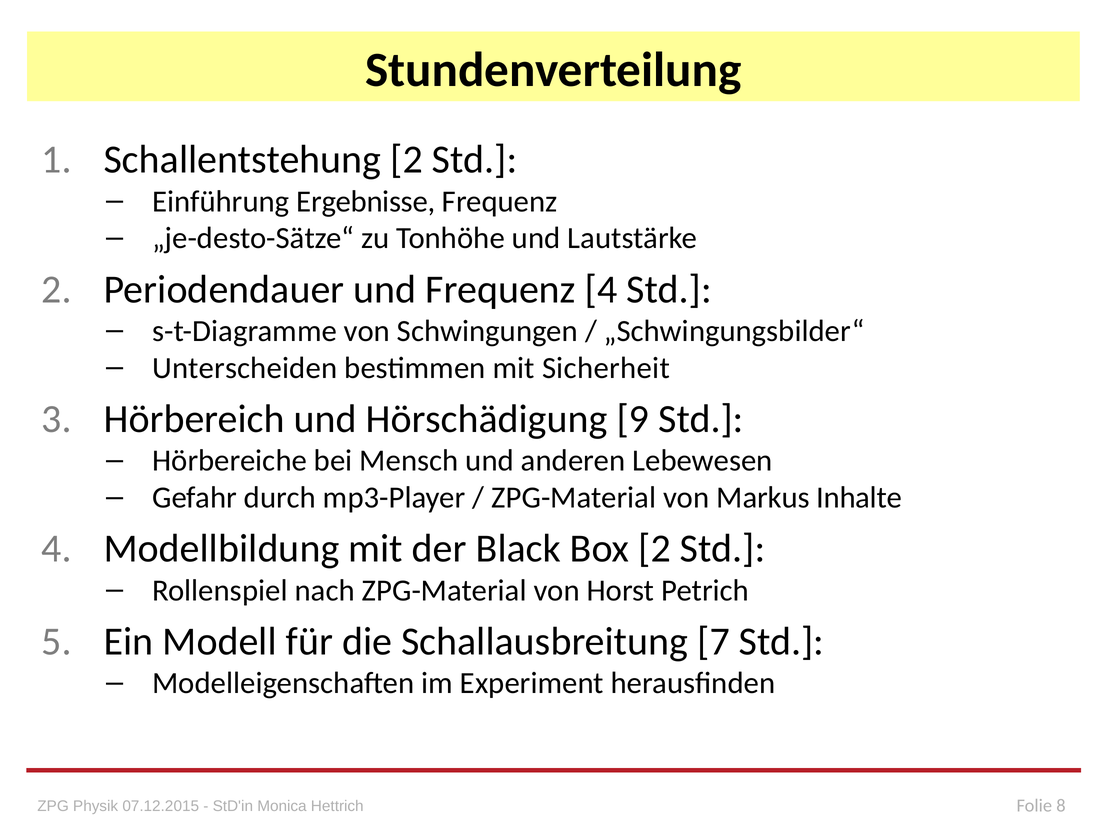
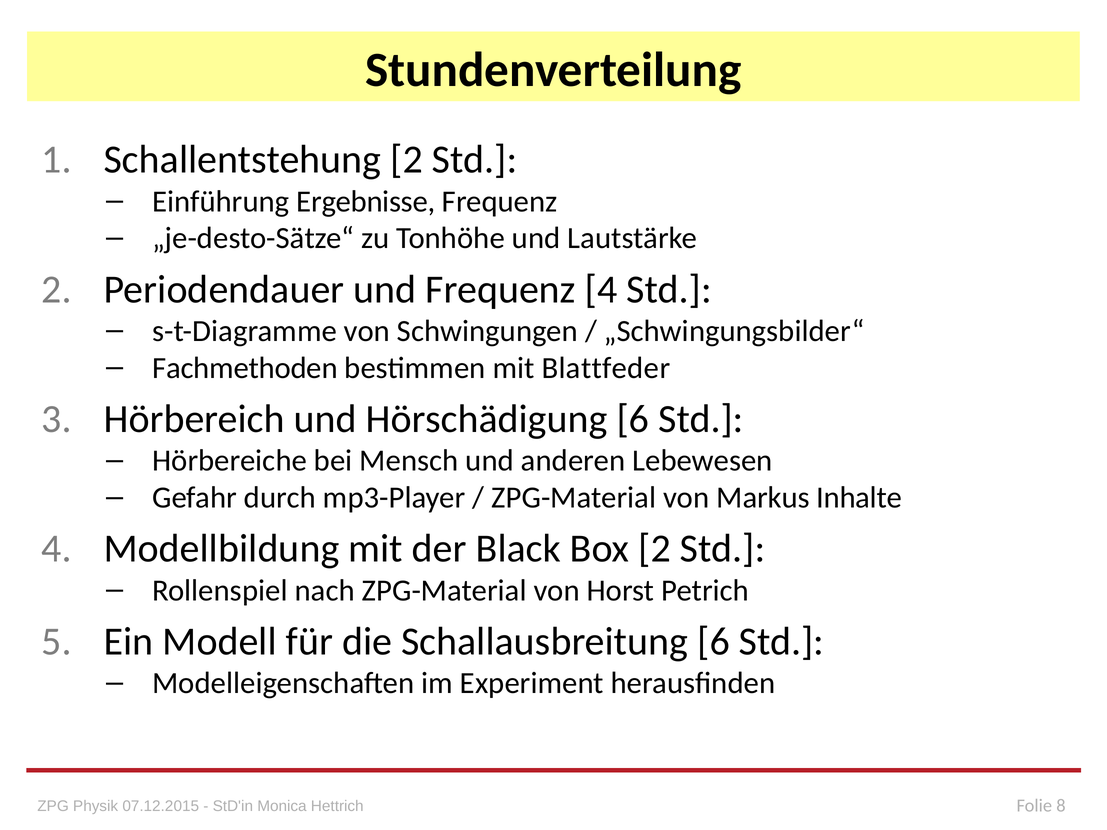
Unterscheiden: Unterscheiden -> Fachmethoden (245, 368)
Sicherheit: Sicherheit -> Blattfeder (606, 368)
Hörschädigung 9: 9 -> 6 (633, 419)
Schallausbreitung 7: 7 -> 6 (713, 642)
